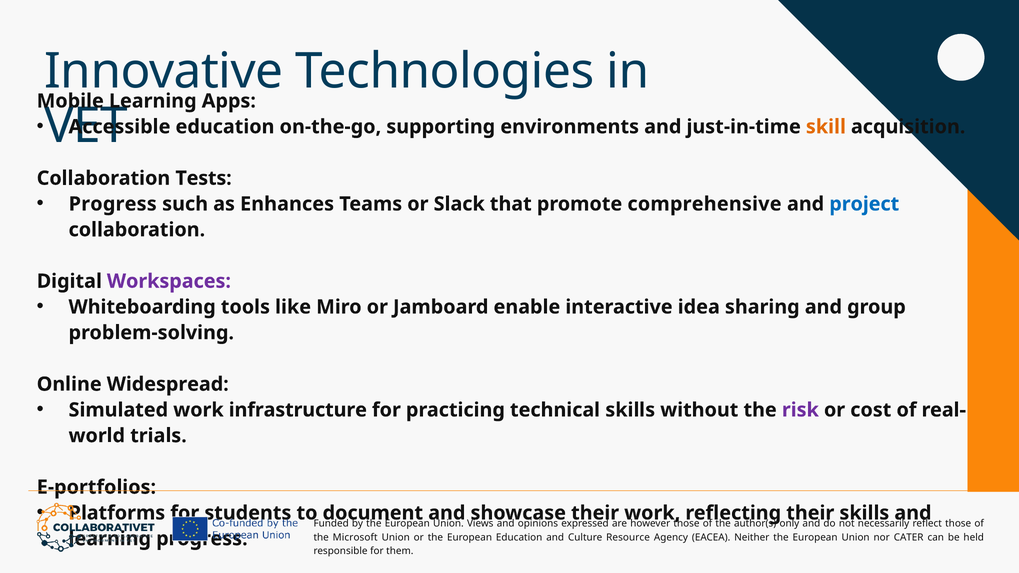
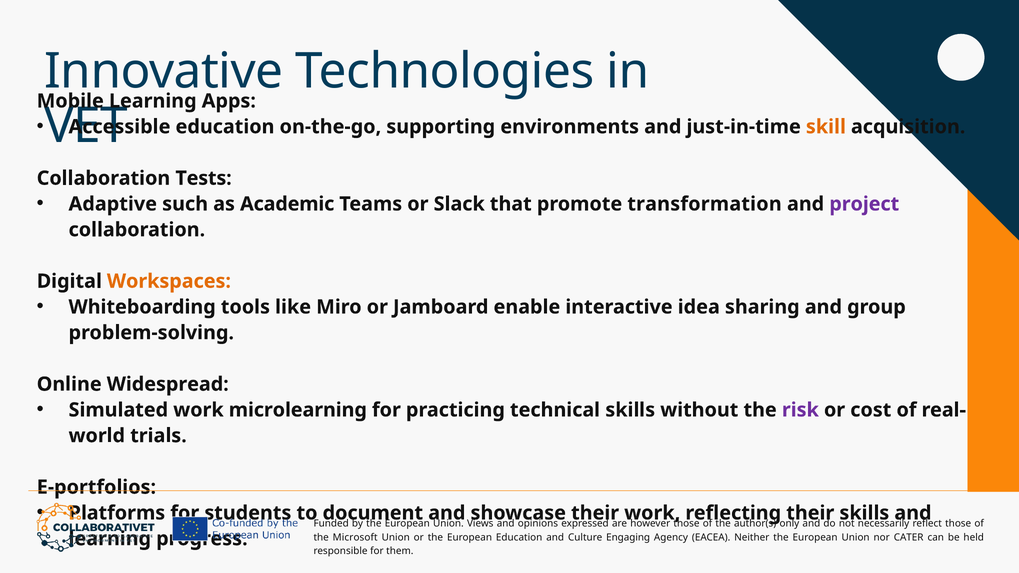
Progress: Progress -> Adaptive (113, 204)
Enhances: Enhances -> Academic (287, 204)
comprehensive: comprehensive -> transformation (704, 204)
project colour: blue -> purple (864, 204)
Workspaces colour: purple -> orange (169, 281)
infrastructure: infrastructure -> microlearning (298, 410)
Resource: Resource -> Engaging (628, 538)
